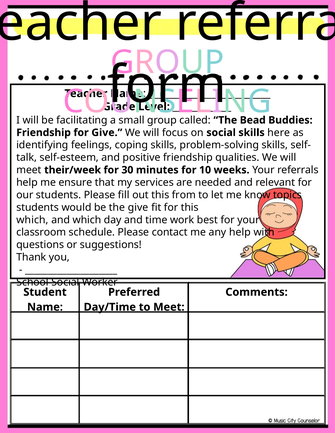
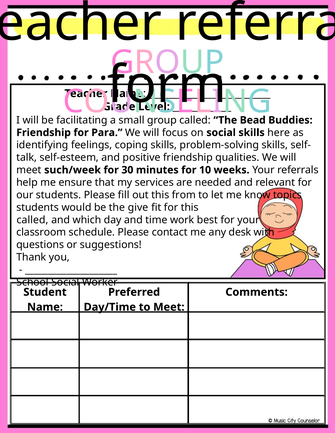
for Give: Give -> Para (107, 133)
their/week: their/week -> such/week (73, 170)
which: which -> called (32, 220)
any help: help -> desk (240, 233)
